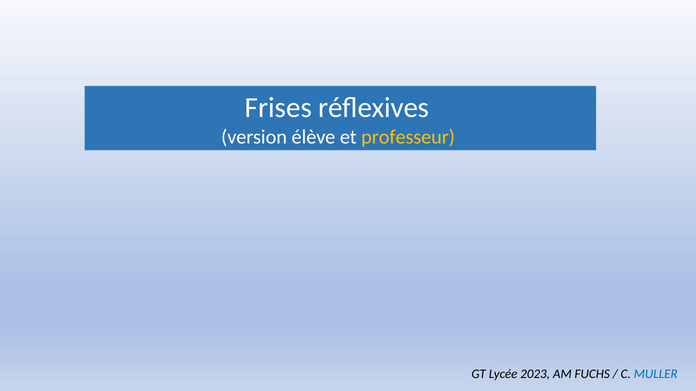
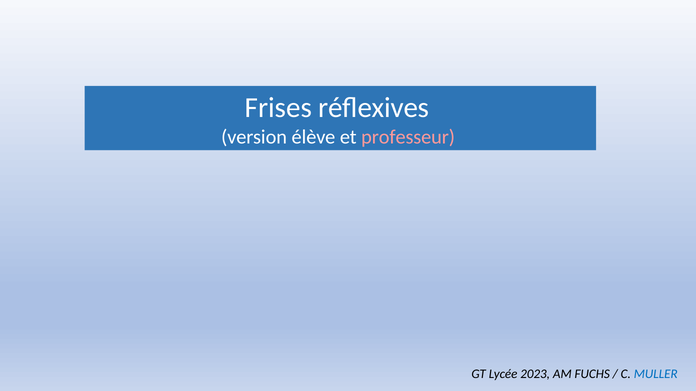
professeur colour: yellow -> pink (408, 137)
